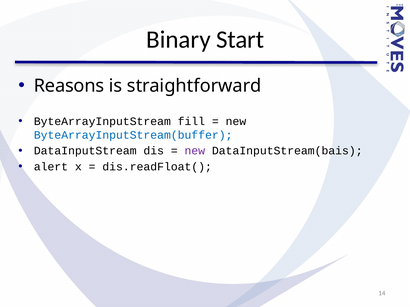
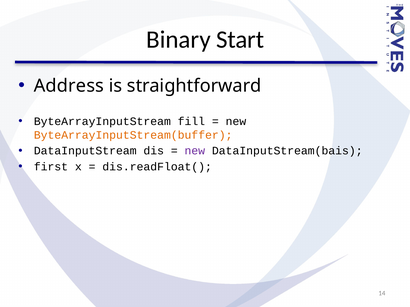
Reasons: Reasons -> Address (69, 86)
ByteArrayInputStream(buffer colour: blue -> orange (133, 135)
alert: alert -> first (51, 167)
